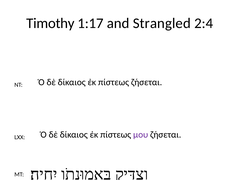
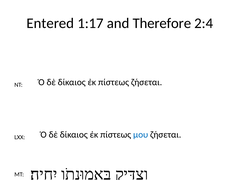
Timothy: Timothy -> Entered (50, 23)
Strangled: Strangled -> Therefore (162, 23)
μου colour: purple -> blue (141, 135)
